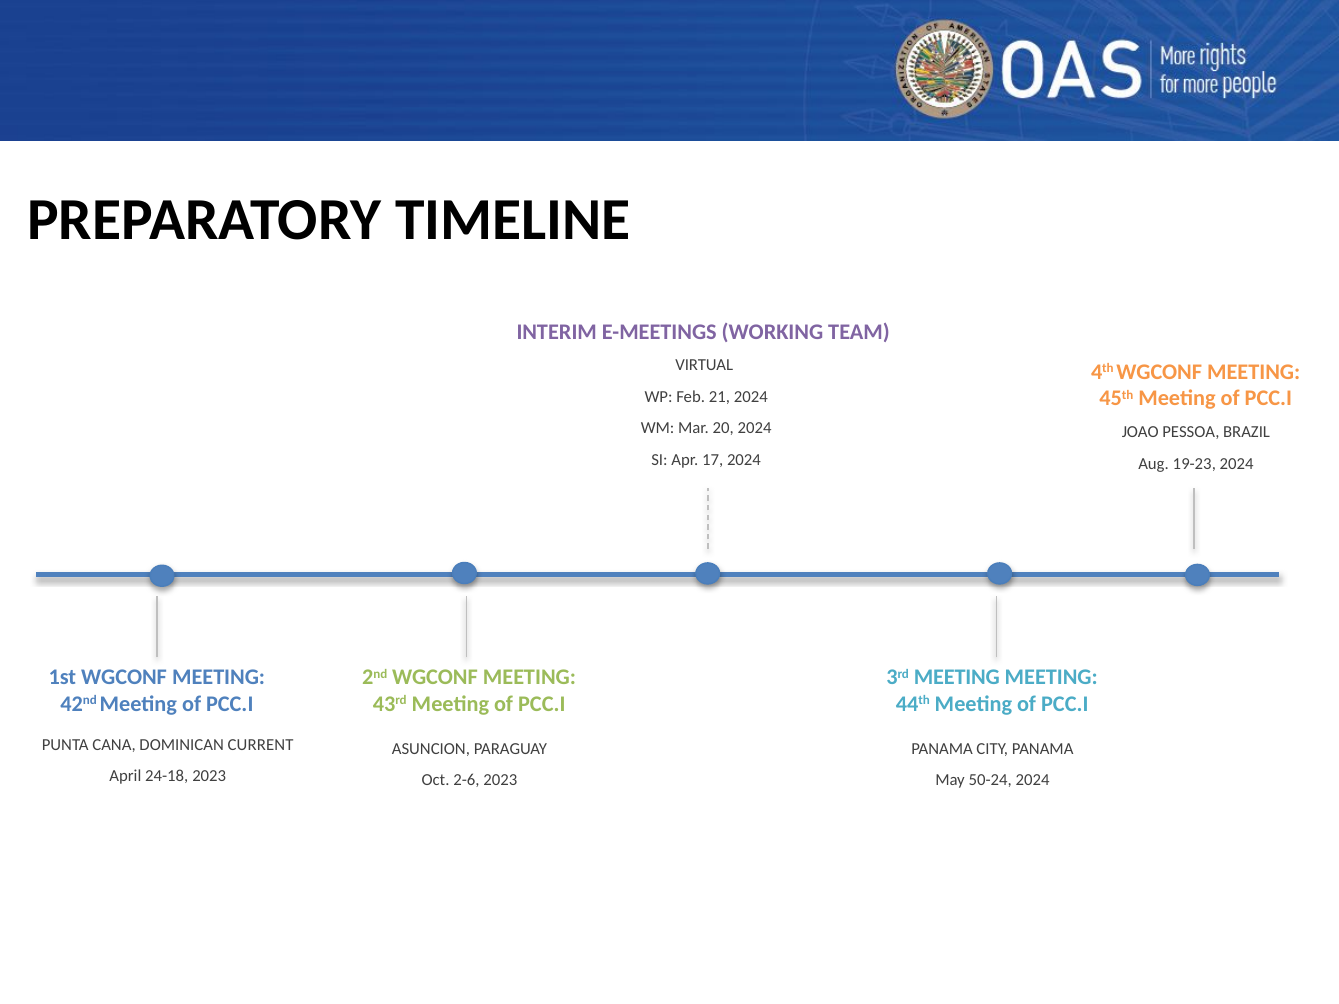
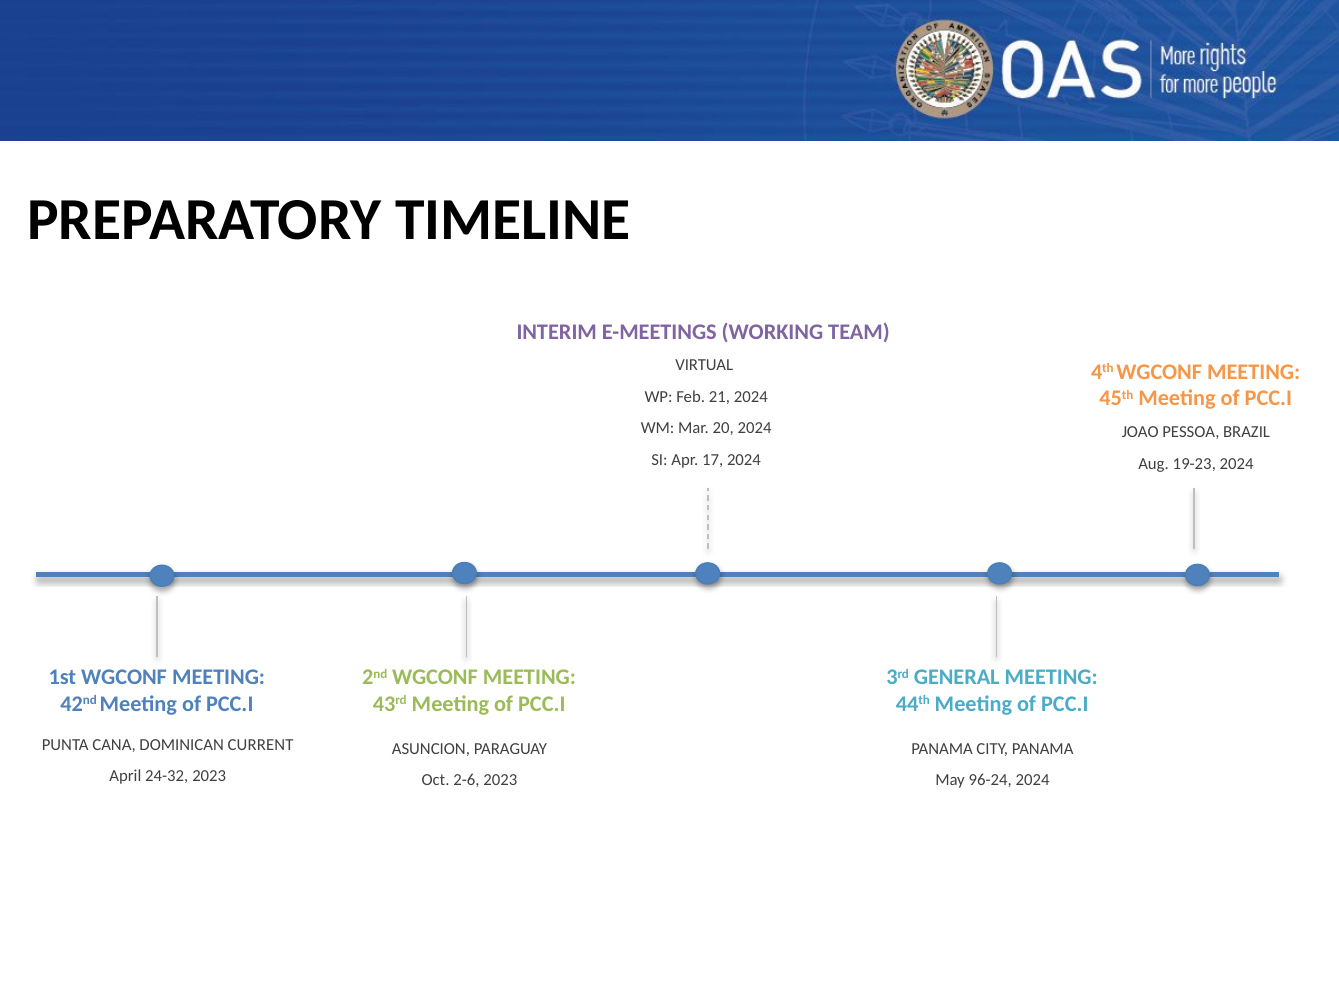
3rd MEETING: MEETING -> GENERAL (957, 677)
24-18: 24-18 -> 24-32 (167, 776)
50-24: 50-24 -> 96-24 (990, 780)
